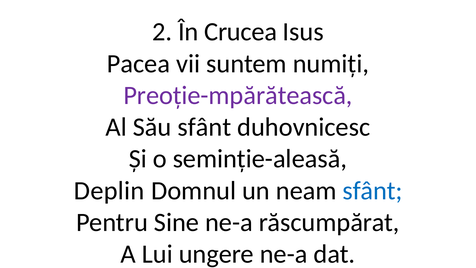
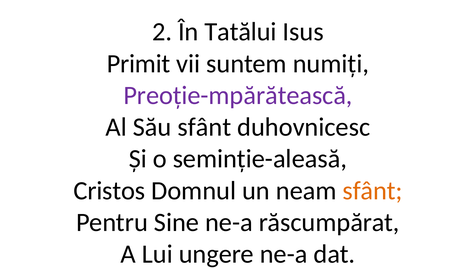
Crucea: Crucea -> Tatălui (241, 32)
Pacea: Pacea -> Primit (139, 64)
Deplin: Deplin -> Cristos (109, 190)
sfânt colour: blue -> orange (373, 190)
